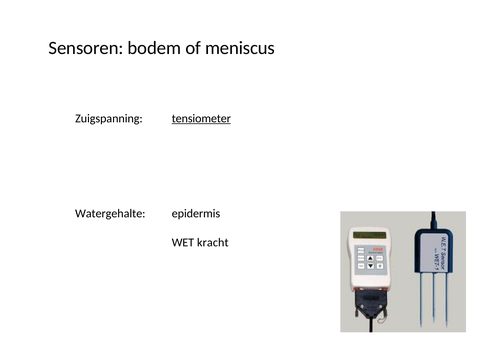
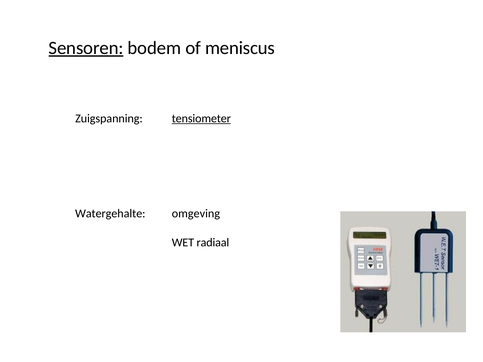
Sensoren underline: none -> present (86, 48)
epidermis: epidermis -> omgeving (196, 214)
kracht: kracht -> radiaal (213, 243)
